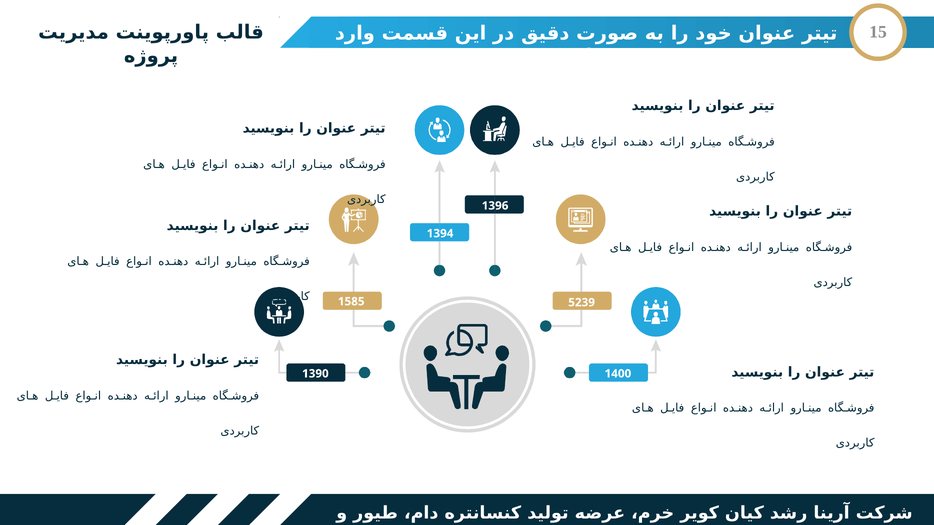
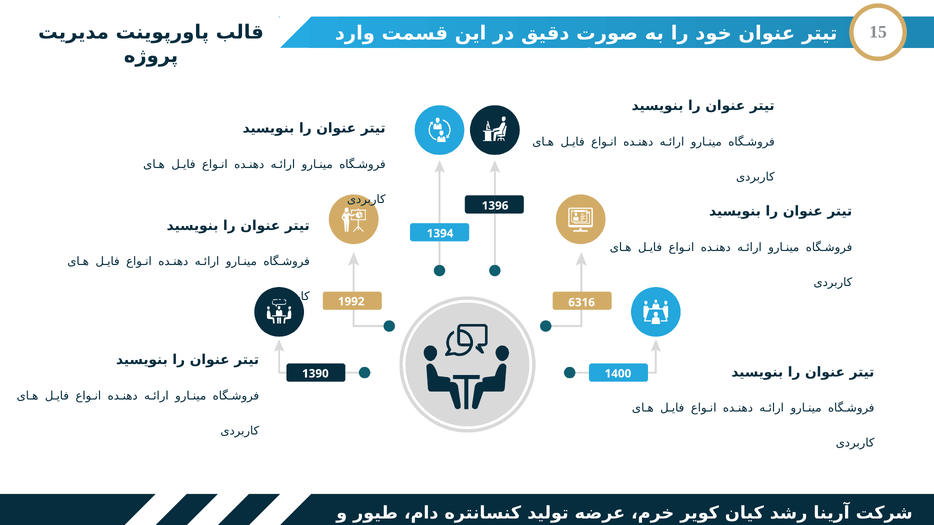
1585: 1585 -> 1992 (351, 302)
5239: 5239 -> 6316 (582, 303)
